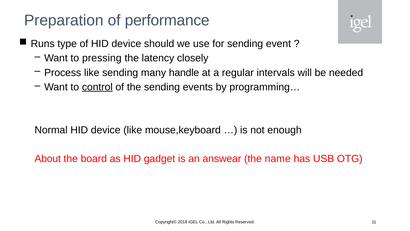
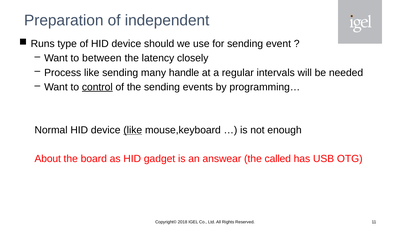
performance: performance -> independent (167, 20)
pressing: pressing -> between (102, 58)
like underline: none -> present (133, 130)
name: name -> called (278, 159)
